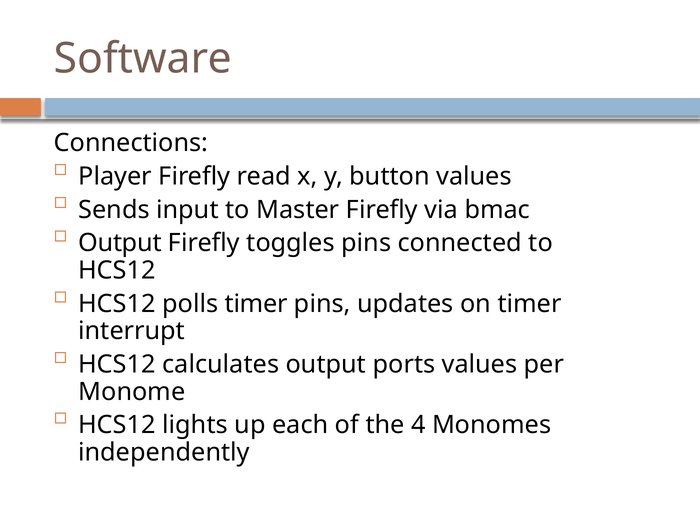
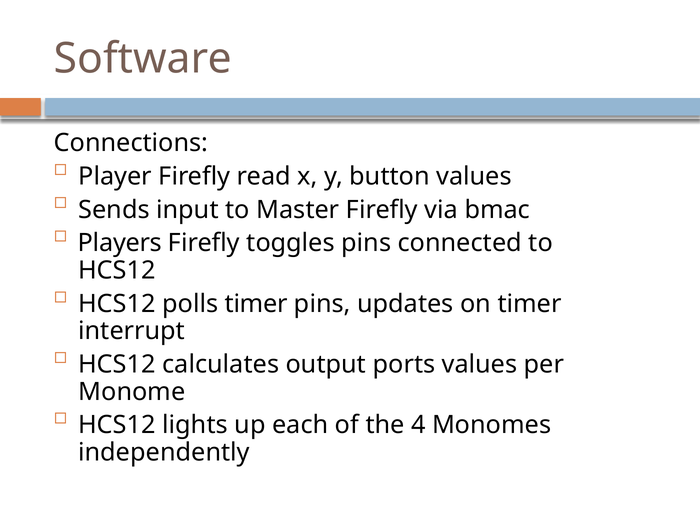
Output: Output -> Players (120, 243)
